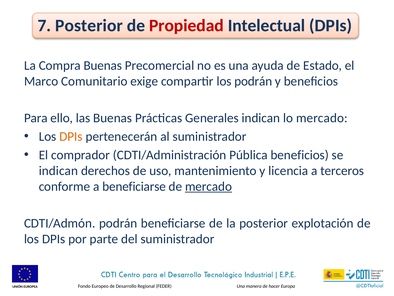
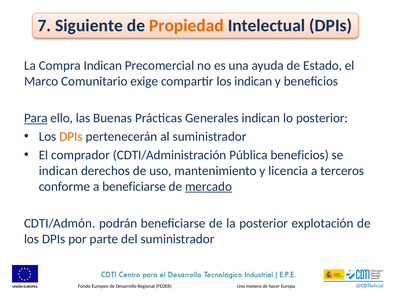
7 Posterior: Posterior -> Siguiente (89, 26)
Propiedad colour: red -> orange (186, 26)
Compra Buenas: Buenas -> Indican (103, 65)
los podrán: podrán -> indican (253, 81)
Para underline: none -> present (36, 118)
lo mercado: mercado -> posterior (322, 118)
